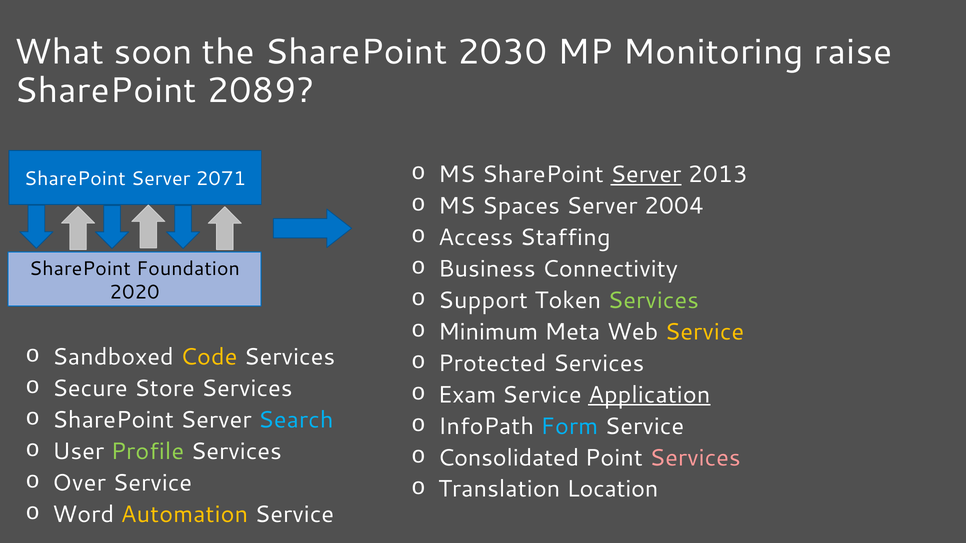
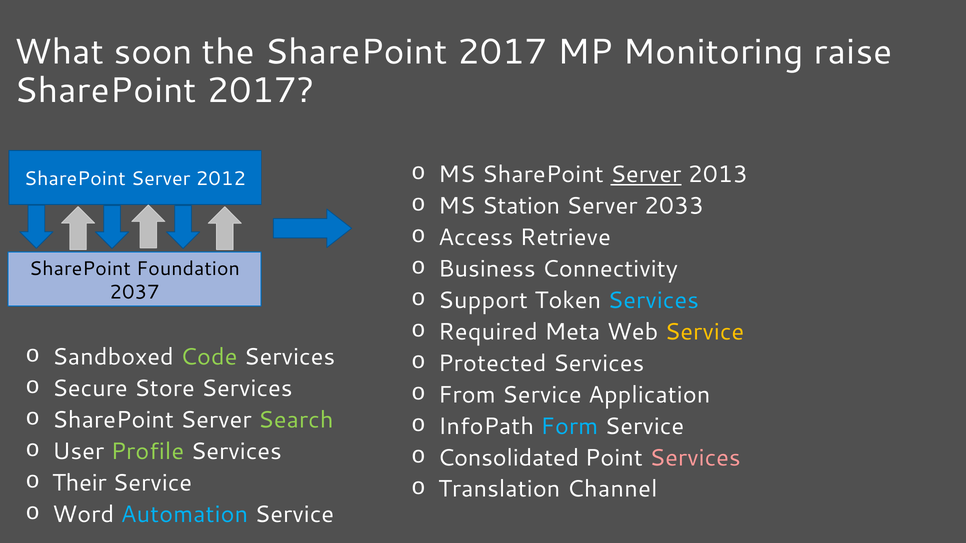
the SharePoint 2030: 2030 -> 2017 (502, 52)
2089: 2089 -> 2017 (261, 91)
2071: 2071 -> 2012 (221, 179)
Spaces: Spaces -> Station (521, 206)
2004: 2004 -> 2033 (674, 206)
Staffing: Staffing -> Retrieve (565, 238)
2020: 2020 -> 2037 (135, 292)
Services colour: light green -> light blue (653, 301)
Minimum: Minimum -> Required (488, 332)
Code colour: yellow -> light green (209, 357)
Exam: Exam -> From (467, 395)
Application underline: present -> none (649, 395)
Search colour: light blue -> light green (296, 420)
Over: Over -> Their (79, 483)
Location: Location -> Channel (612, 489)
Automation colour: yellow -> light blue (184, 515)
